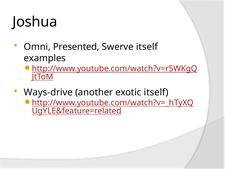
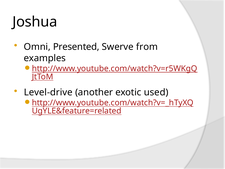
Swerve itself: itself -> from (147, 47)
Ways-drive: Ways-drive -> Level-drive (48, 92)
exotic itself: itself -> used (156, 92)
